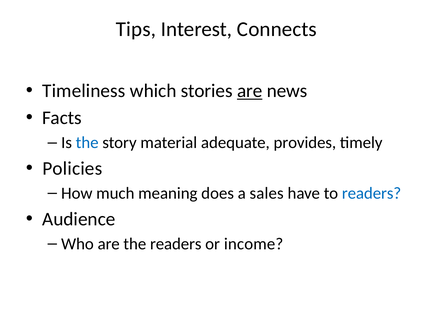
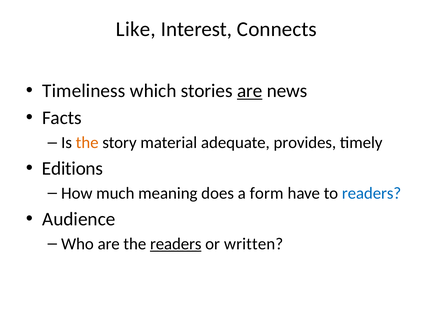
Tips: Tips -> Like (136, 29)
the colour: blue -> orange (87, 143)
Policies: Policies -> Editions (73, 168)
sales: sales -> form (267, 193)
readers underline: none -> present (176, 244)
income: income -> written (254, 244)
